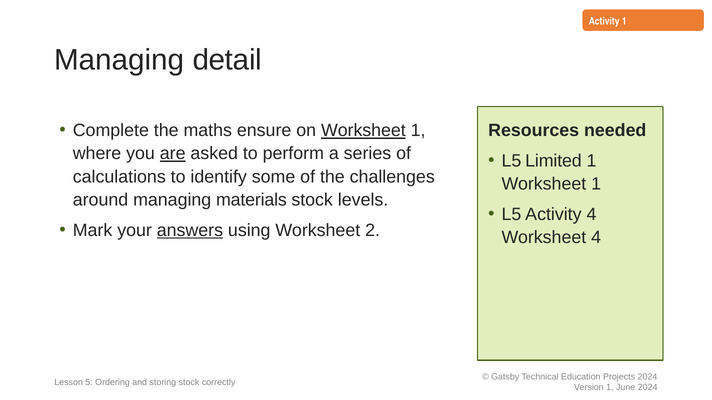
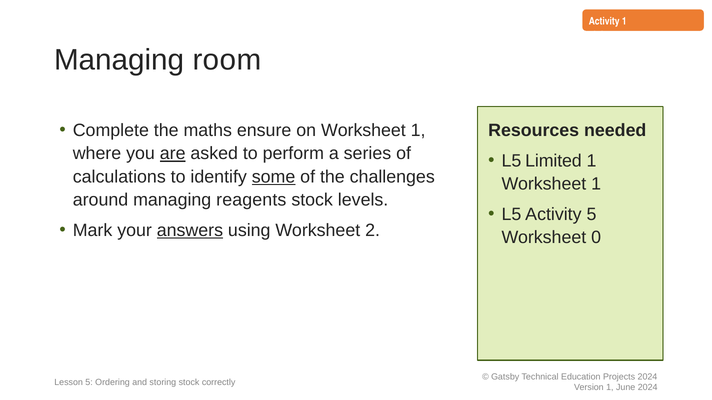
detail: detail -> room (227, 60)
Worksheet underline: present -> none (363, 131)
some underline: none -> present (274, 177)
materials: materials -> reagents (251, 200)
Activity 4: 4 -> 5 (591, 215)
Worksheet 4: 4 -> 0 (596, 238)
